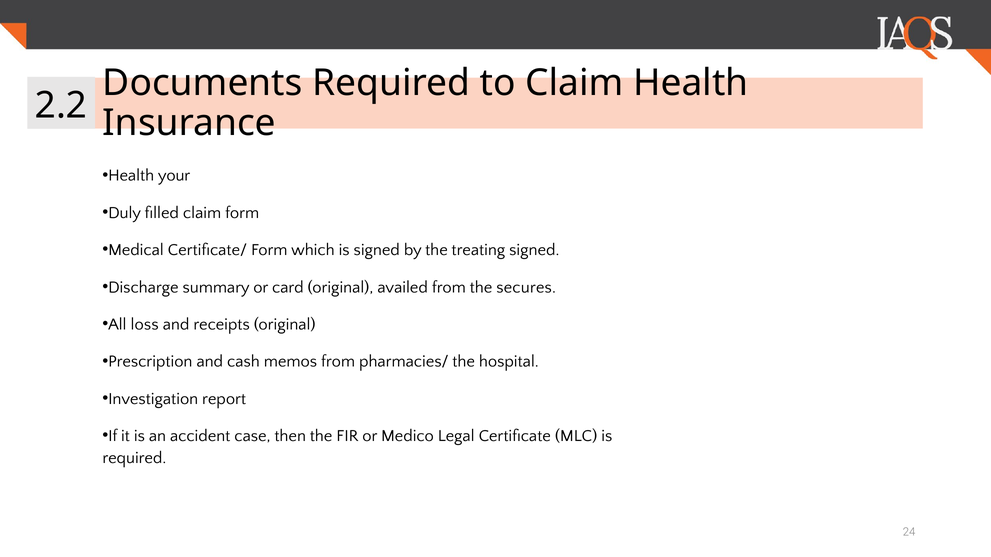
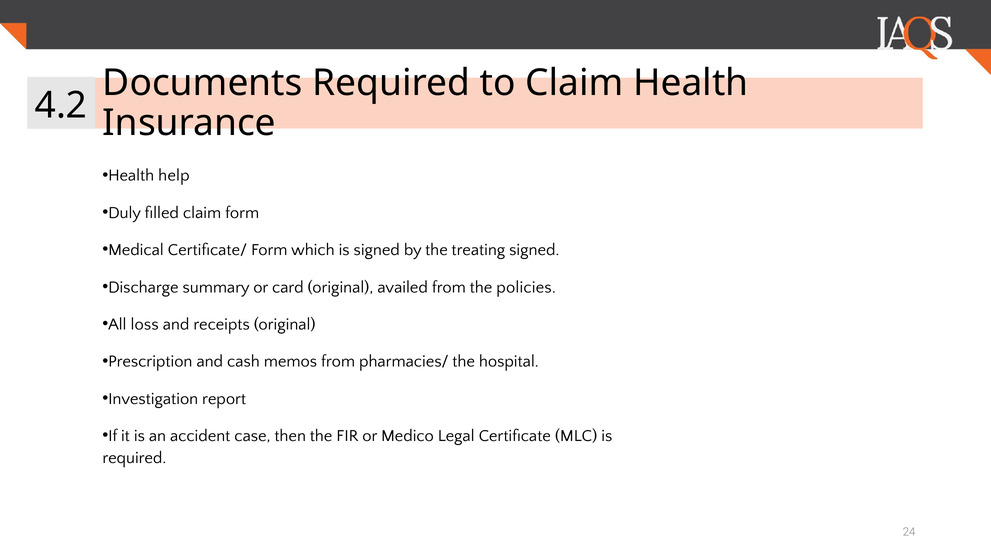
2.2: 2.2 -> 4.2 (61, 106)
your: your -> help (174, 176)
secures: secures -> policies (526, 287)
